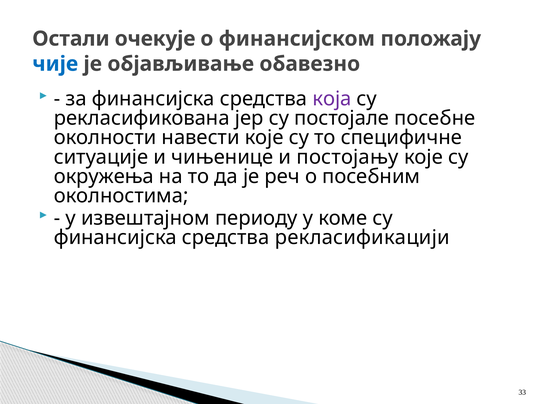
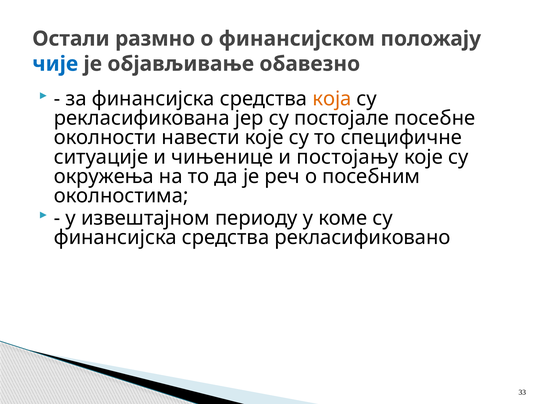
очекује: очекује -> размно (155, 39)
која colour: purple -> orange (332, 99)
рекласификацији: рекласификацији -> рекласификовано (362, 238)
